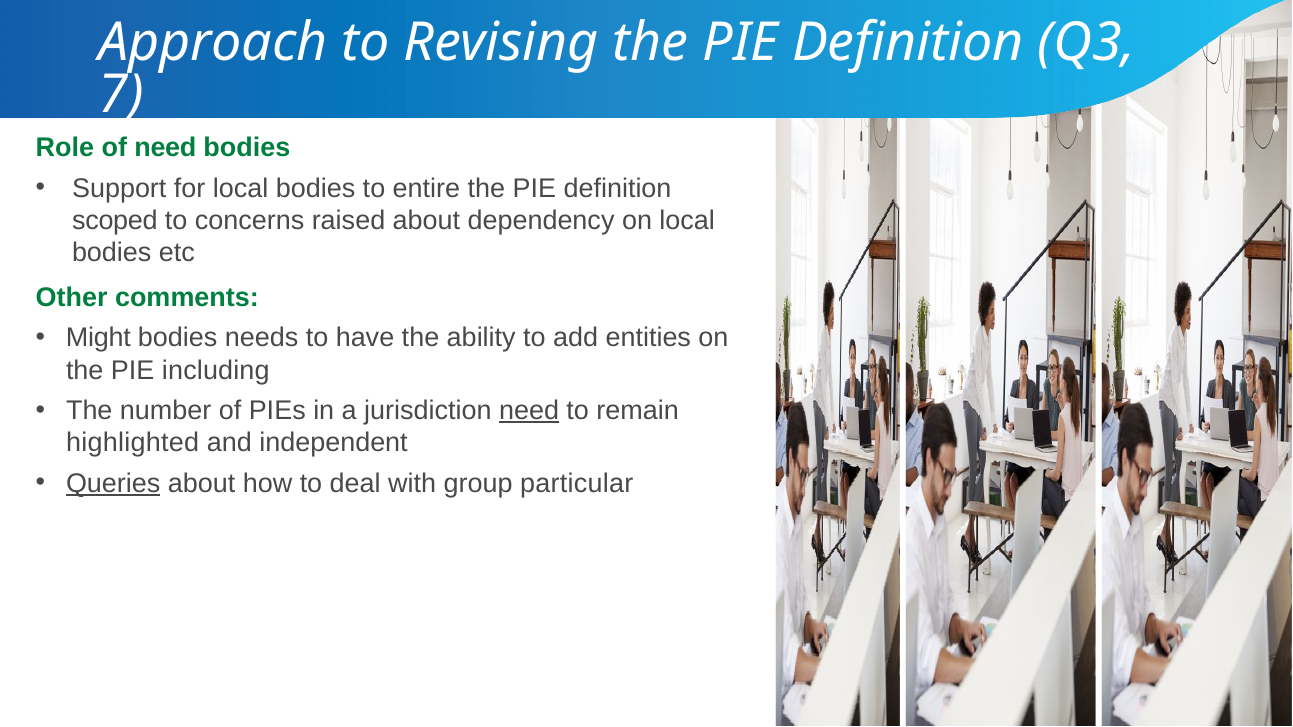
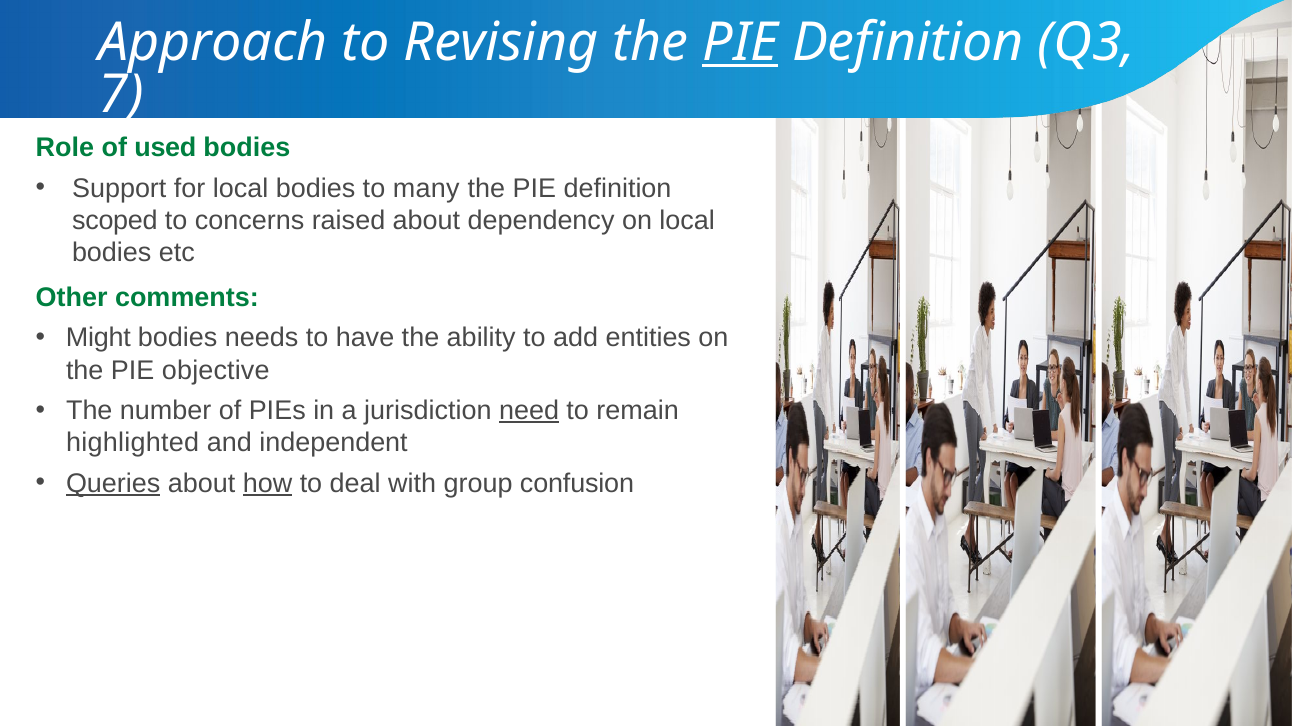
PIE underline: none -> present (740, 43)
of need: need -> used (165, 148)
entire: entire -> many (426, 188)
including: including -> objective (216, 370)
how underline: none -> present (268, 484)
particular: particular -> confusion (577, 484)
